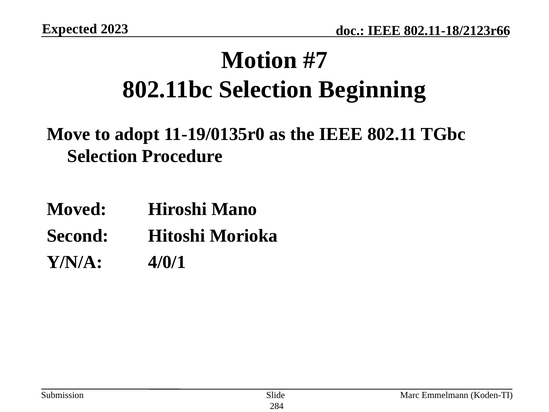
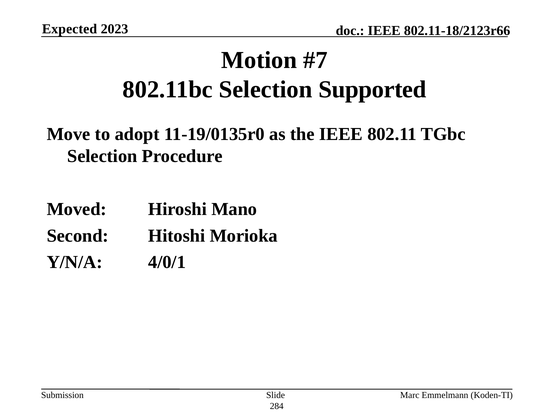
Beginning: Beginning -> Supported (372, 89)
